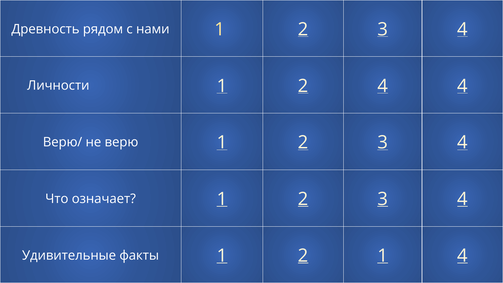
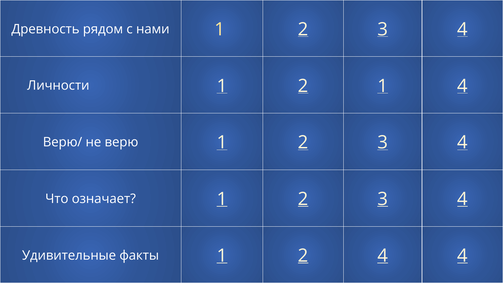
2 4: 4 -> 1 (383, 86)
2 1: 1 -> 4 (383, 256)
